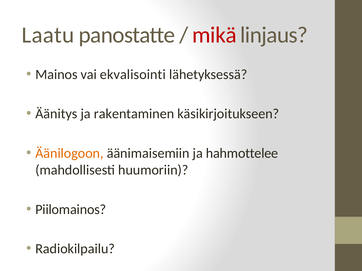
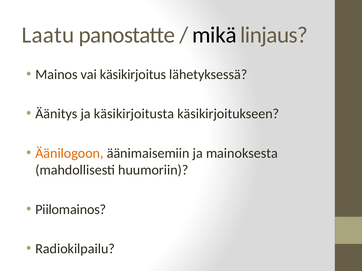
mikä colour: red -> black (214, 35)
ekvalisointi: ekvalisointi -> käsikirjoitus (133, 75)
rakentaminen: rakentaminen -> käsikirjoitusta (134, 114)
hahmottelee: hahmottelee -> mainoksesta (242, 153)
